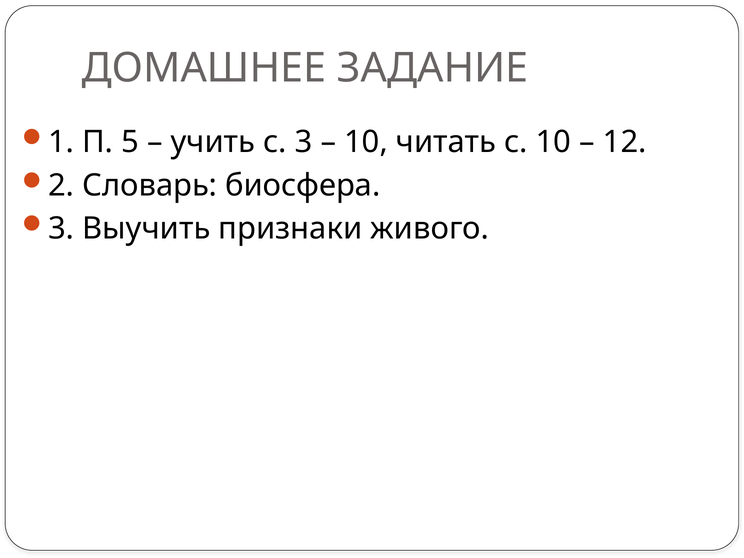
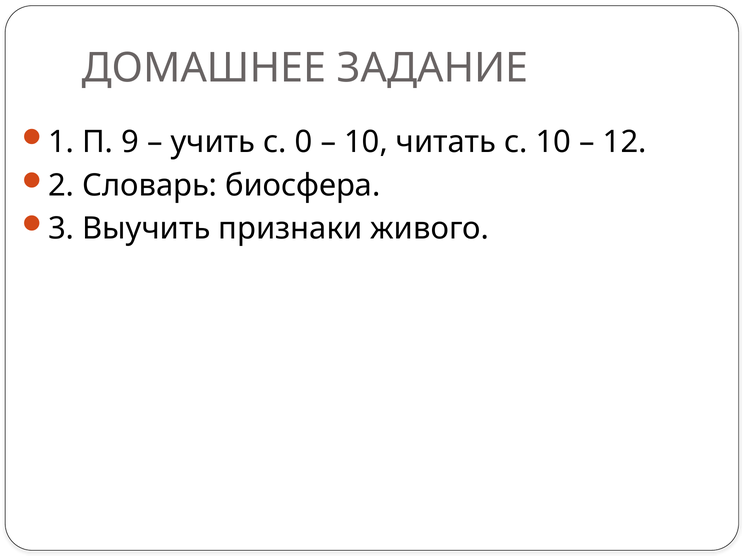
5: 5 -> 9 (130, 142)
с 3: 3 -> 0 (304, 142)
